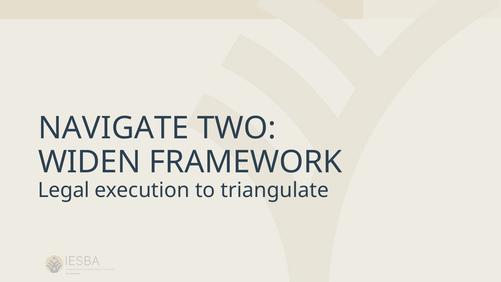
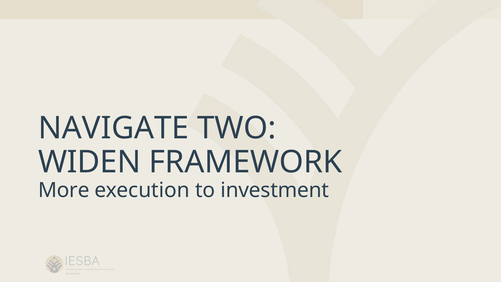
Legal: Legal -> More (64, 190)
triangulate: triangulate -> investment (275, 190)
